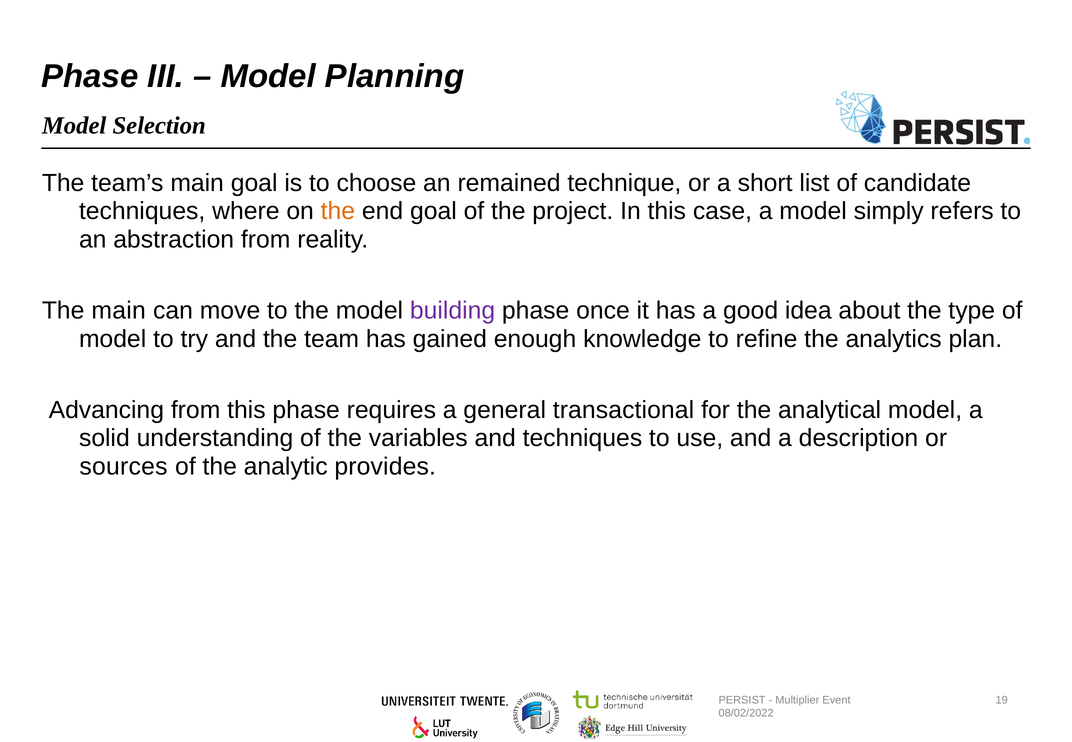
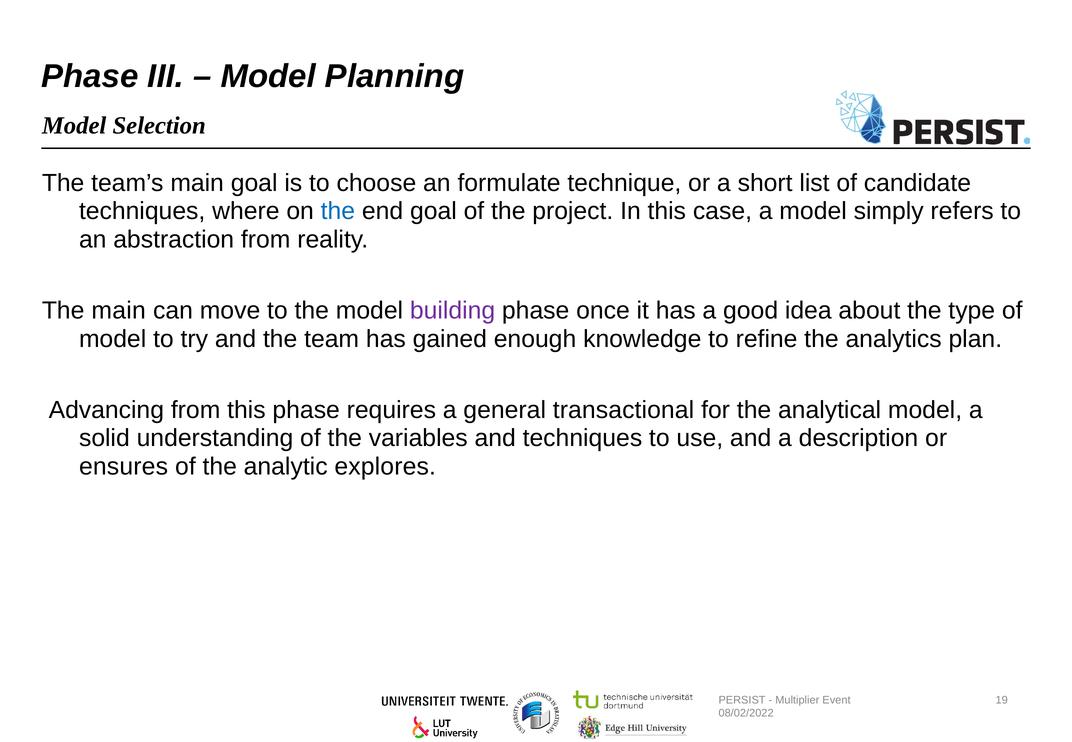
remained: remained -> formulate (509, 183)
the colour: orange -> blue (338, 211)
sources: sources -> ensures (124, 467)
provides: provides -> explores (385, 467)
